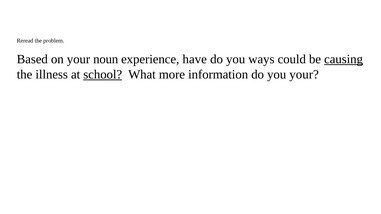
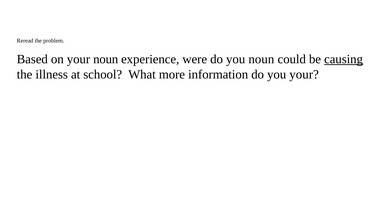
have: have -> were (195, 59)
you ways: ways -> noun (261, 59)
school underline: present -> none (103, 75)
